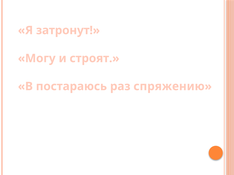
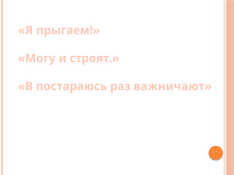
затронут: затронут -> прыгаем (68, 30)
спряжению: спряжению -> важничают (173, 87)
